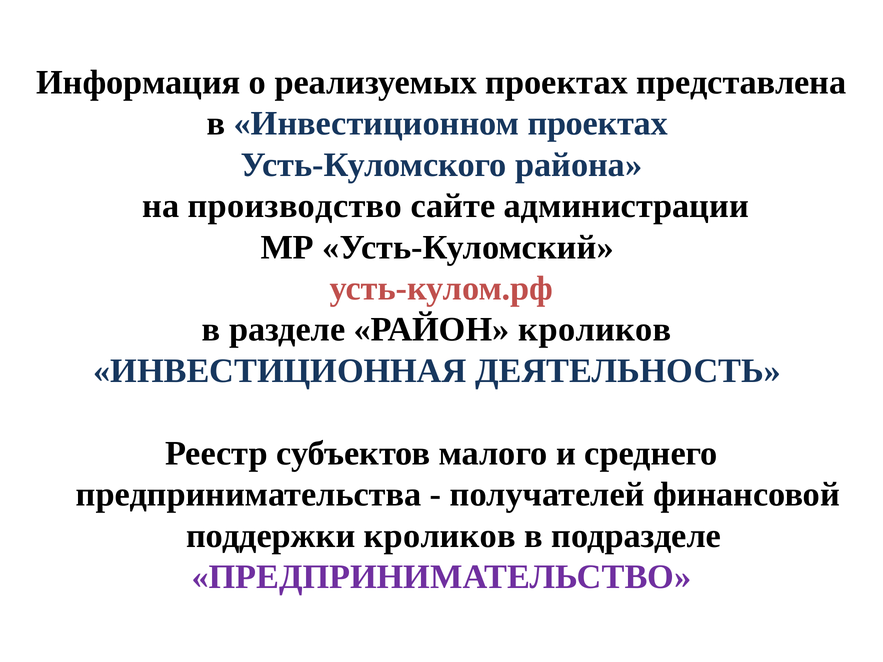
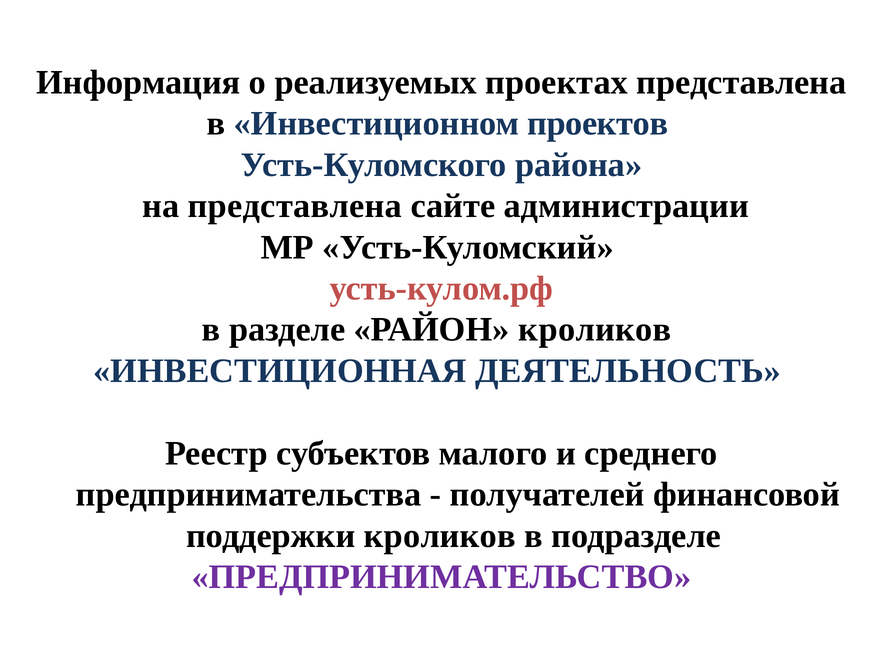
Инвестиционном проектах: проектах -> проектов (598, 124)
на производство: производство -> представлена (295, 206)
